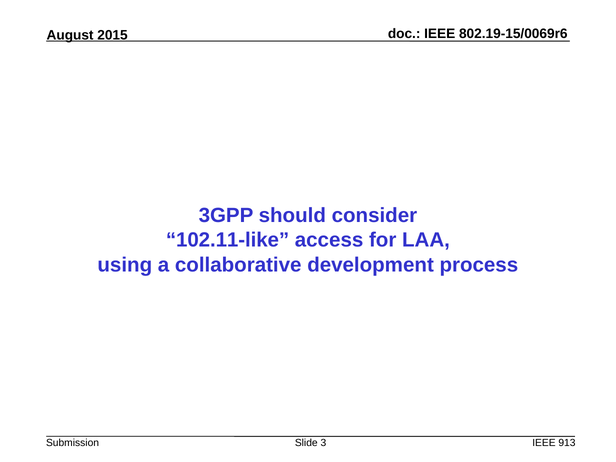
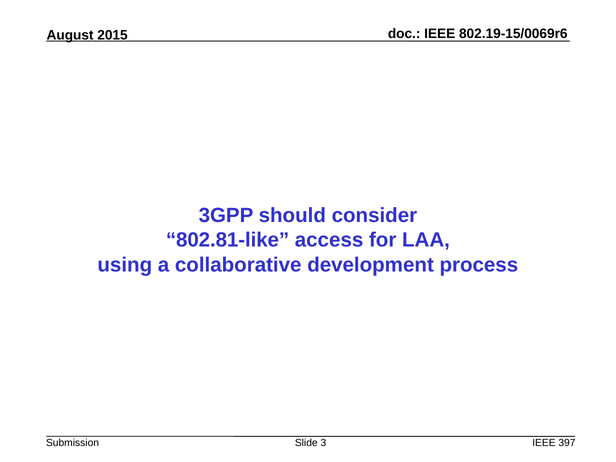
102.11-like: 102.11-like -> 802.81-like (228, 240)
913: 913 -> 397 (567, 443)
